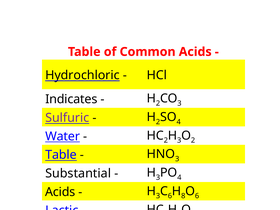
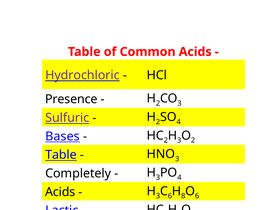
Hydrochloric colour: black -> purple (82, 75)
Indicates: Indicates -> Presence (71, 99)
Water: Water -> Bases (62, 136)
Substantial: Substantial -> Completely (78, 173)
